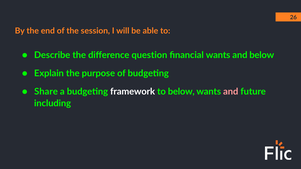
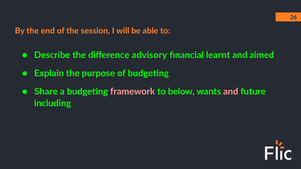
question: question -> advisory (149, 55)
financial wants: wants -> learnt (218, 55)
and below: below -> aimed (262, 55)
framework colour: white -> pink (133, 92)
